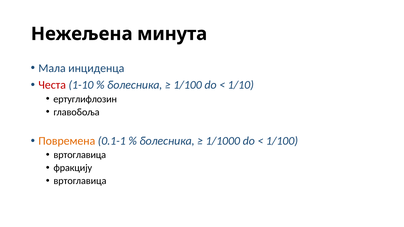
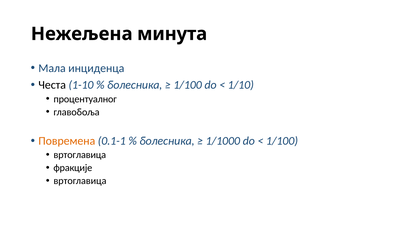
Честа colour: red -> black (52, 85)
ертуглифлозин: ертуглифлозин -> процентуалног (85, 99)
фракцију: фракцију -> фракције (73, 168)
